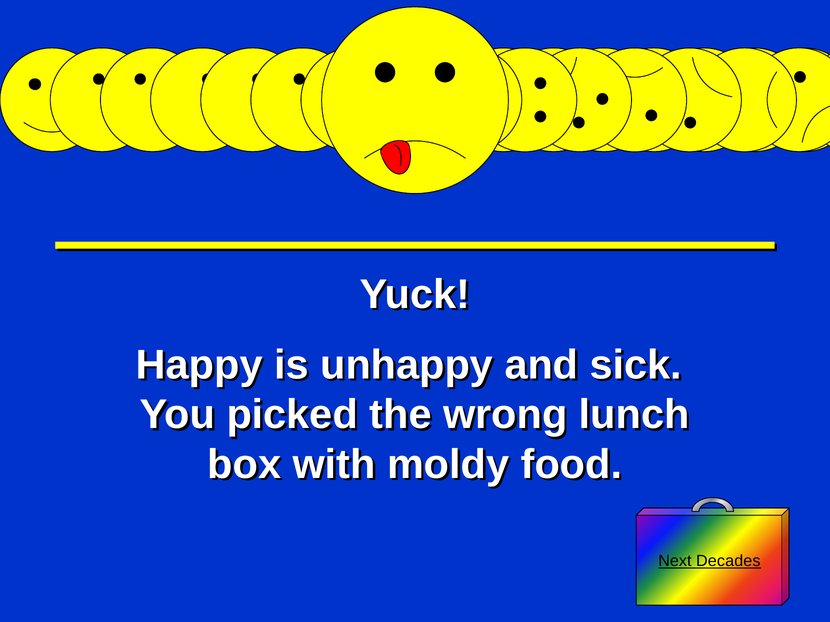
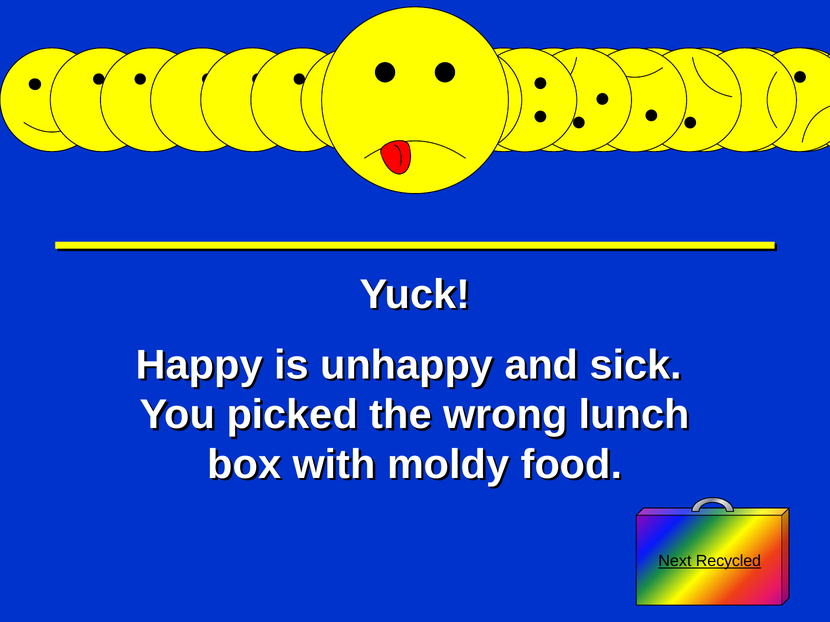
Decades: Decades -> Recycled (728, 561)
